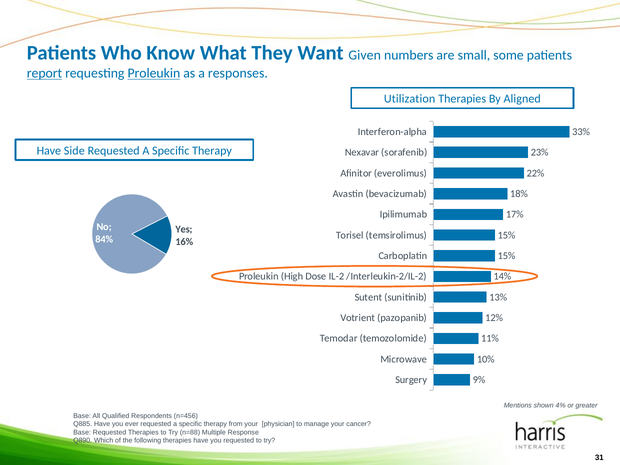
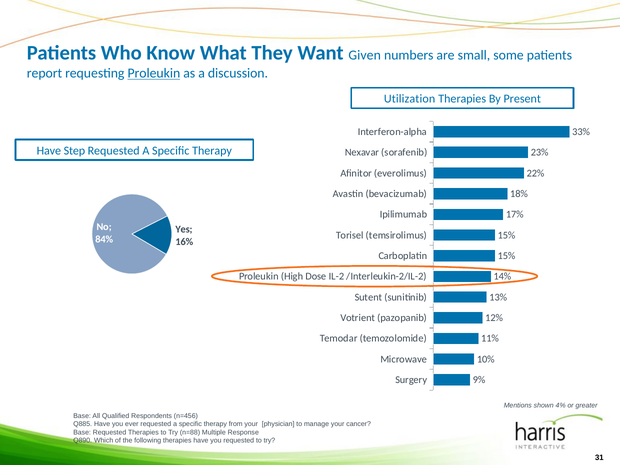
report underline: present -> none (45, 73)
responses: responses -> discussion (238, 73)
Aligned: Aligned -> Present (522, 99)
Side: Side -> Step (74, 151)
